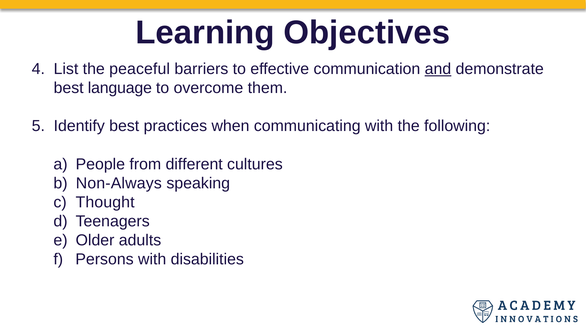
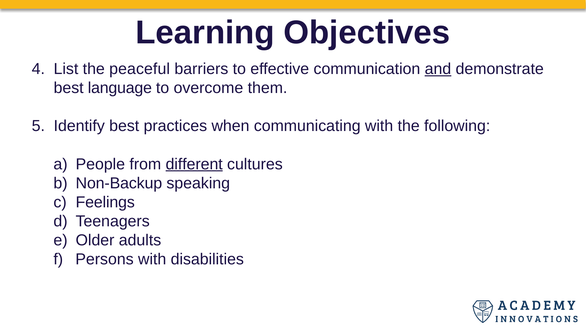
different underline: none -> present (194, 164)
Non-Always: Non-Always -> Non-Backup (119, 183)
Thought: Thought -> Feelings (105, 202)
